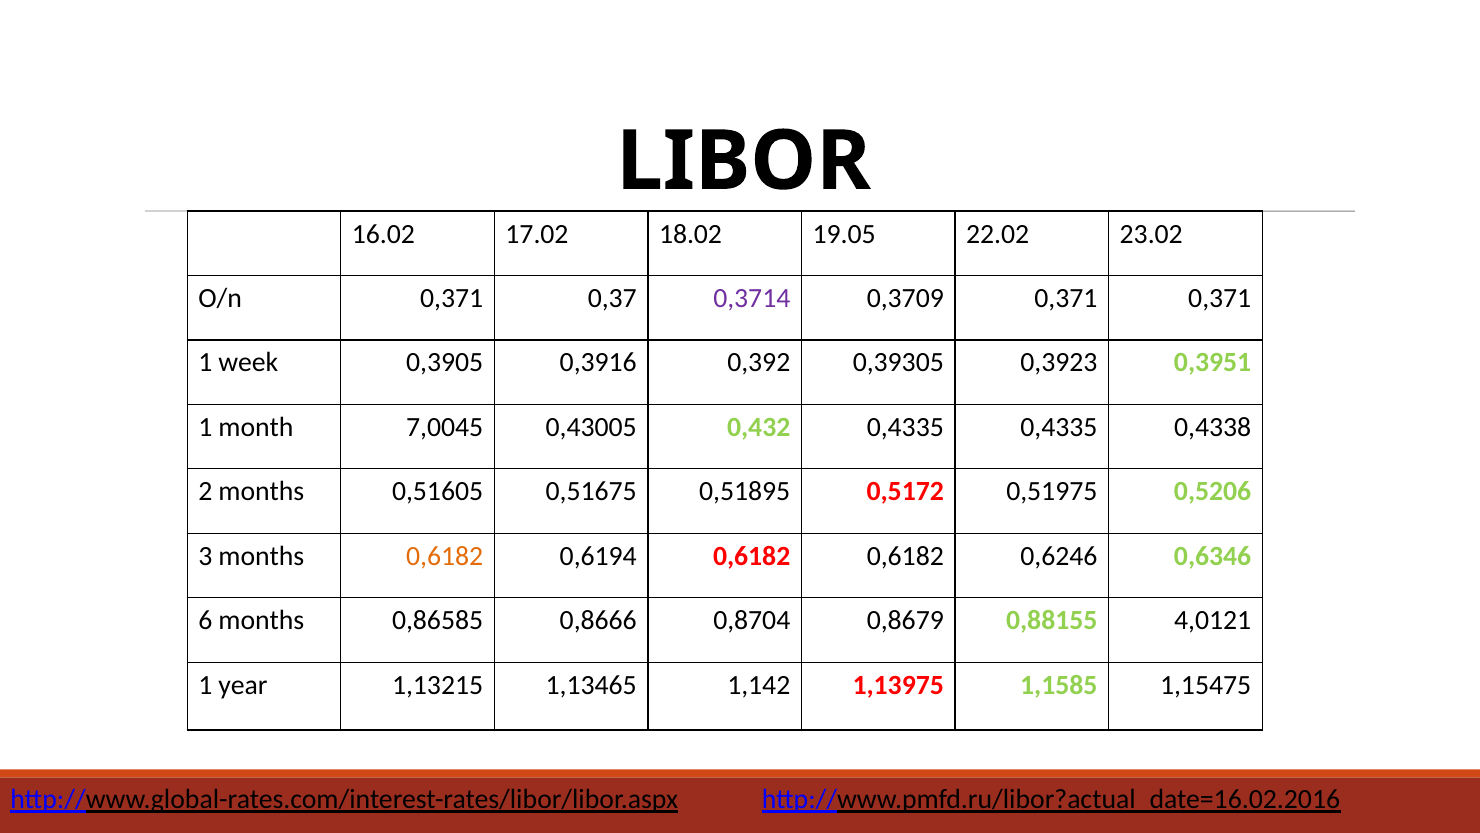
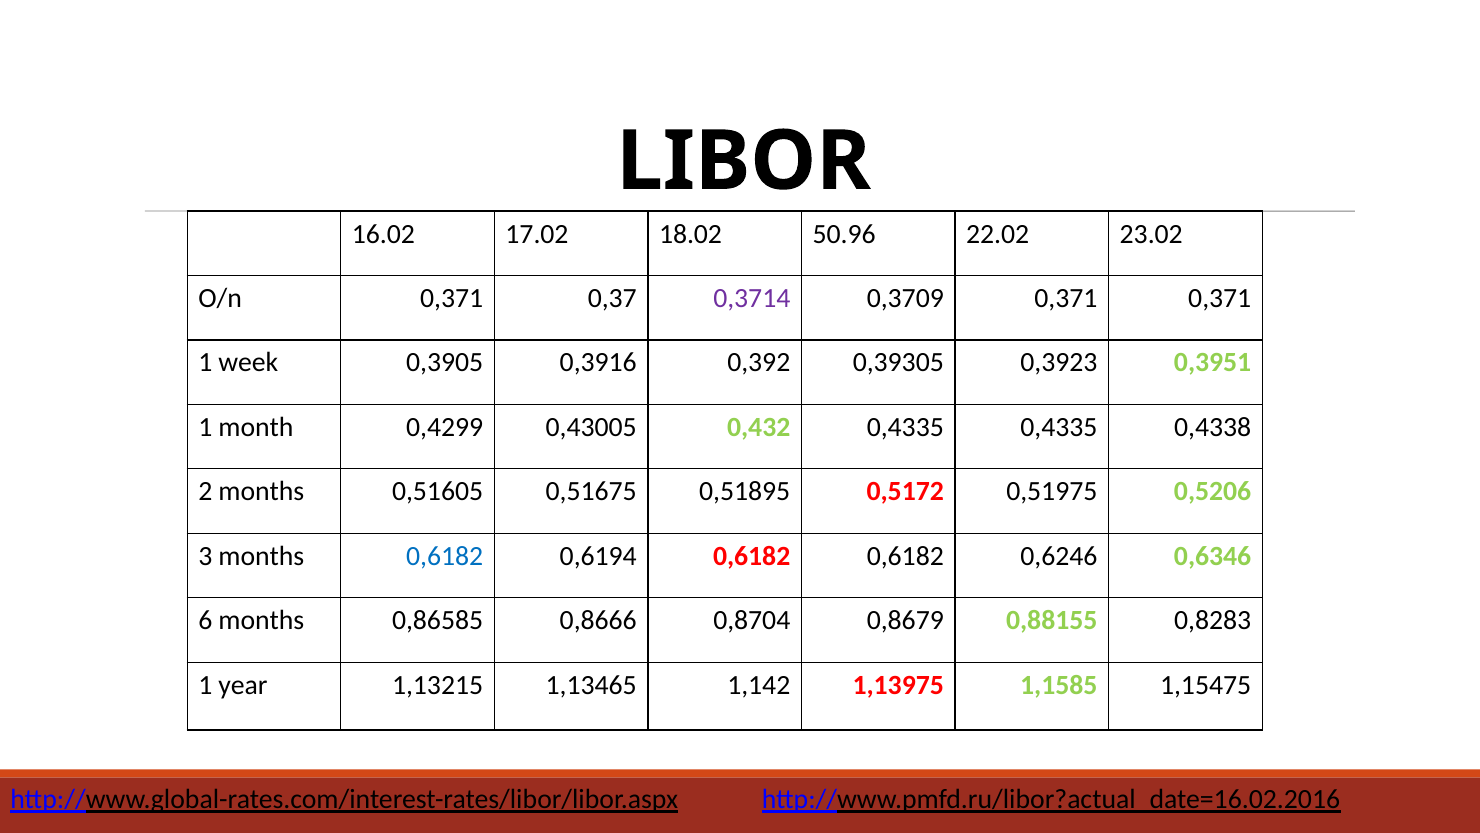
19.05: 19.05 -> 50.96 (844, 234)
7,0045: 7,0045 -> 0,4299 (445, 427)
0,6182 colour: orange -> blue (445, 556)
4,0121: 4,0121 -> 0,8283 (1213, 620)
